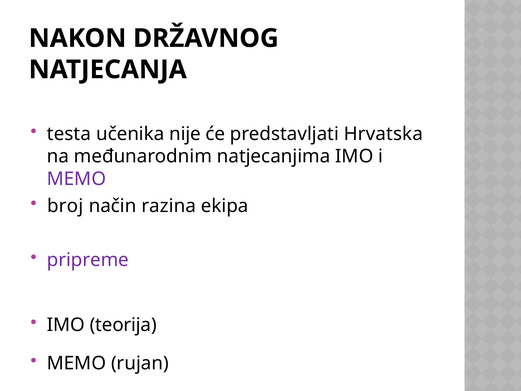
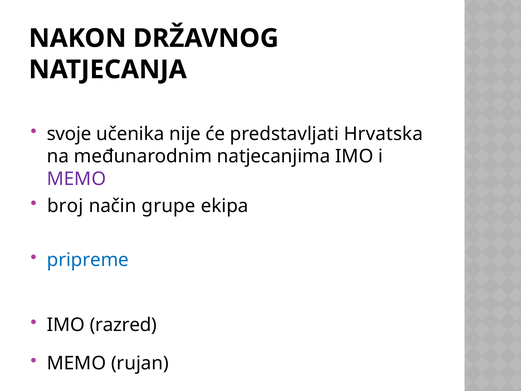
testa: testa -> svoje (69, 134)
razina: razina -> grupe (169, 206)
pripreme colour: purple -> blue (88, 260)
teorija: teorija -> razred (123, 325)
